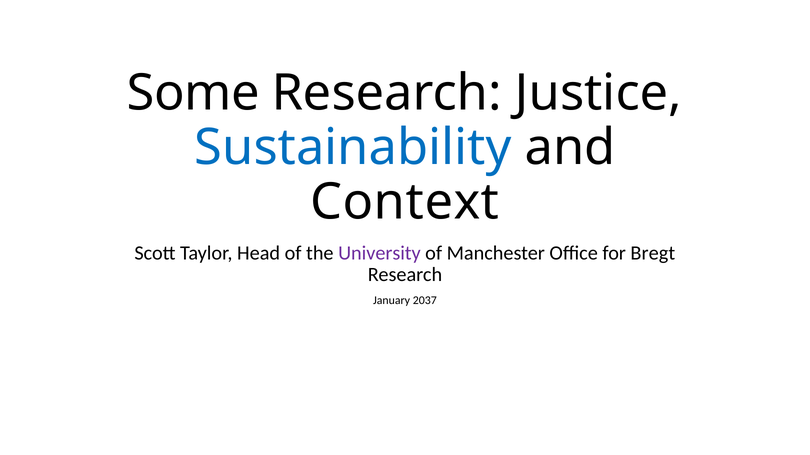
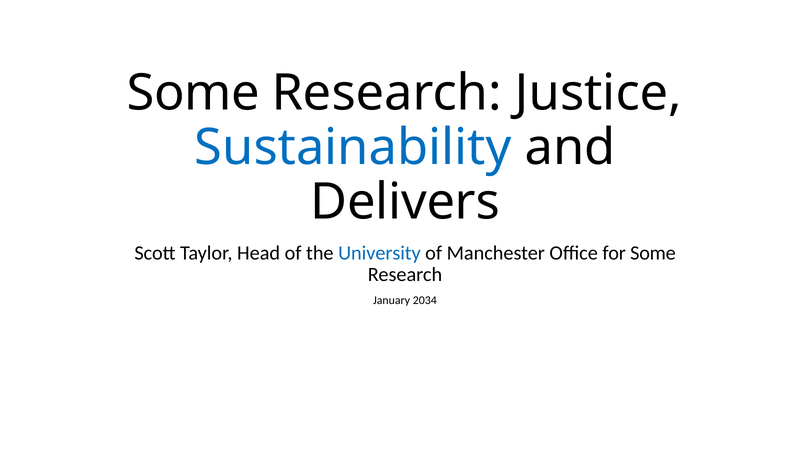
Context: Context -> Delivers (405, 202)
University colour: purple -> blue (379, 253)
for Bregt: Bregt -> Some (653, 253)
2037: 2037 -> 2034 (425, 301)
